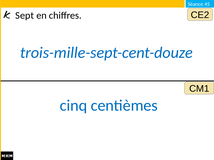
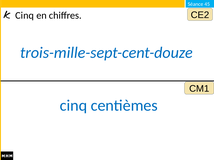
Sept: Sept -> Cinq (25, 15)
